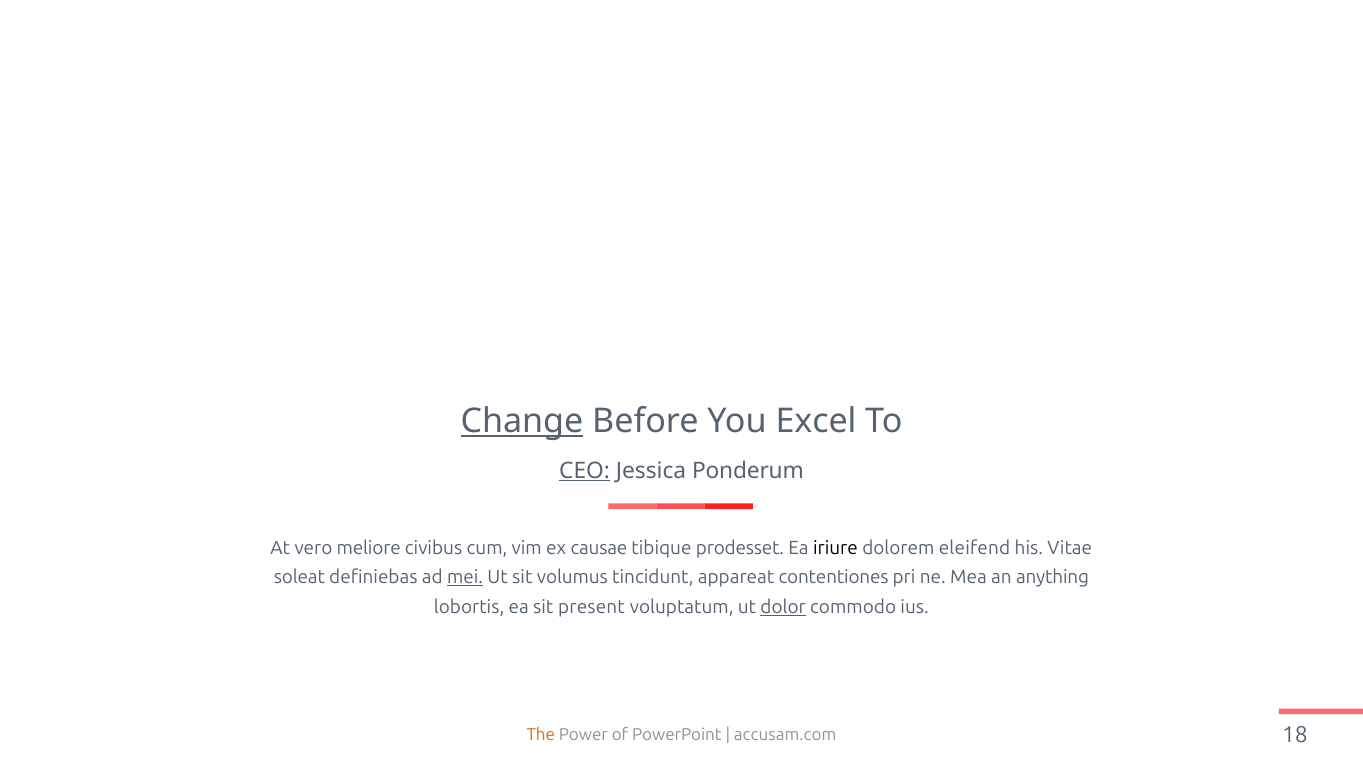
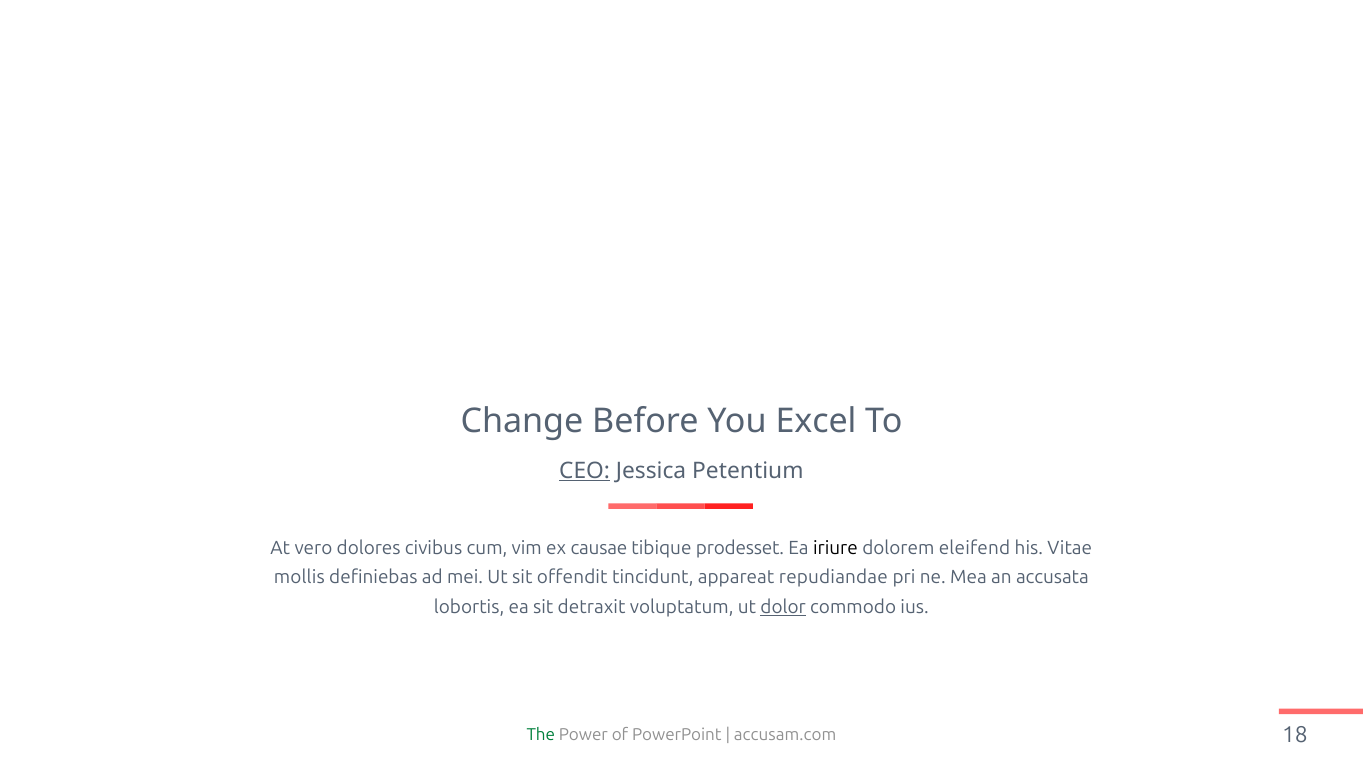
Change underline: present -> none (522, 421)
Ponderum: Ponderum -> Petentium (748, 471)
meliore: meliore -> dolores (369, 548)
soleat: soleat -> mollis (299, 578)
mei underline: present -> none (465, 578)
volumus: volumus -> offendit (572, 578)
contentiones: contentiones -> repudiandae (833, 578)
anything: anything -> accusata (1052, 578)
present: present -> detraxit (592, 607)
The colour: orange -> green (541, 736)
